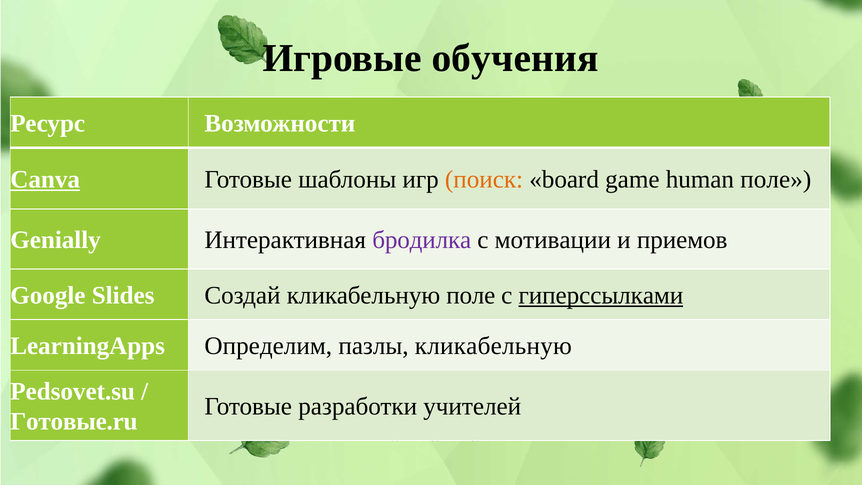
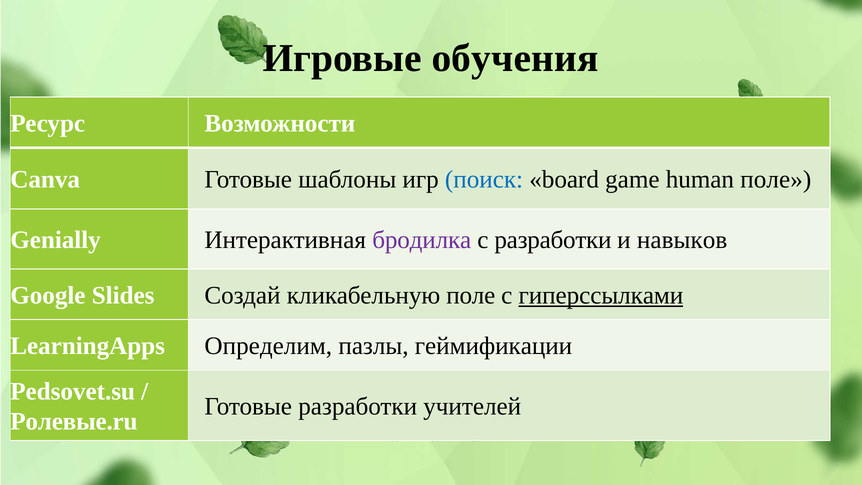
Canva underline: present -> none (45, 179)
поиск colour: orange -> blue (484, 179)
с мотивации: мотивации -> разработки (553, 240)
приемов: приемов -> навыков (682, 240)
пазлы кликабельную: кликабельную -> геймификации (493, 346)
Готовые.ru: Готовые.ru -> Ролевые.ru (74, 421)
